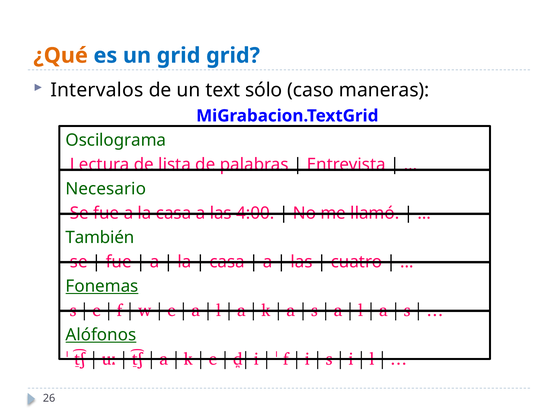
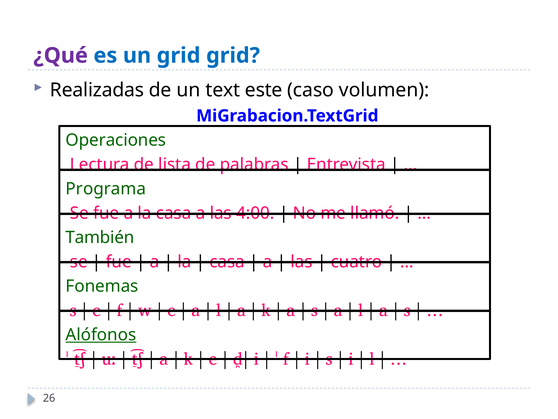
¿Qué colour: orange -> purple (61, 55)
Intervalos: Intervalos -> Realizadas (97, 90)
sólo: sólo -> este (264, 90)
maneras: maneras -> volumen (384, 90)
Oscilograma: Oscilograma -> Operaciones (116, 140)
Necesario: Necesario -> Programa (106, 189)
Fonemas underline: present -> none (102, 286)
